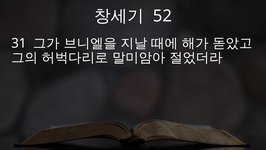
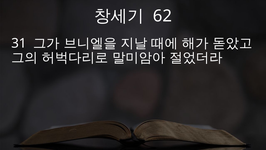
52: 52 -> 62 (162, 16)
